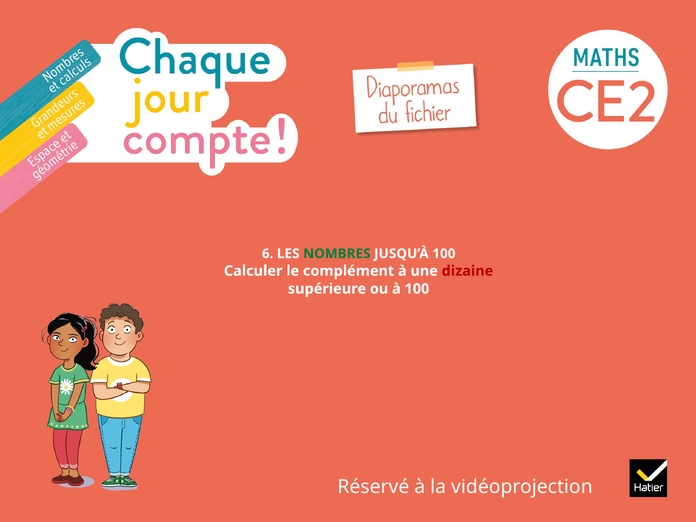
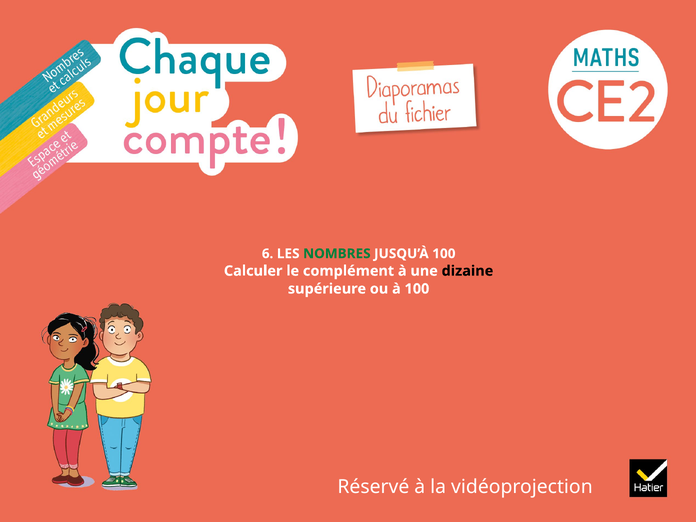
dizaine colour: red -> black (467, 271)
